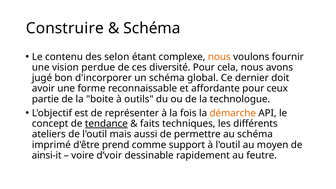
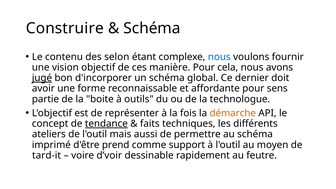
nous colour: orange -> blue (219, 57)
perdue: perdue -> objectif (98, 67)
diversité: diversité -> manière (170, 67)
jugé underline: none -> present (42, 78)
ceux: ceux -> sens (277, 88)
ainsi-it: ainsi-it -> tard-it (47, 155)
